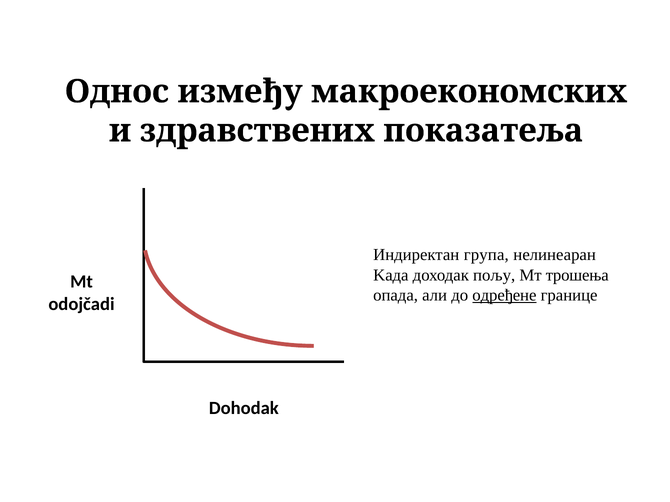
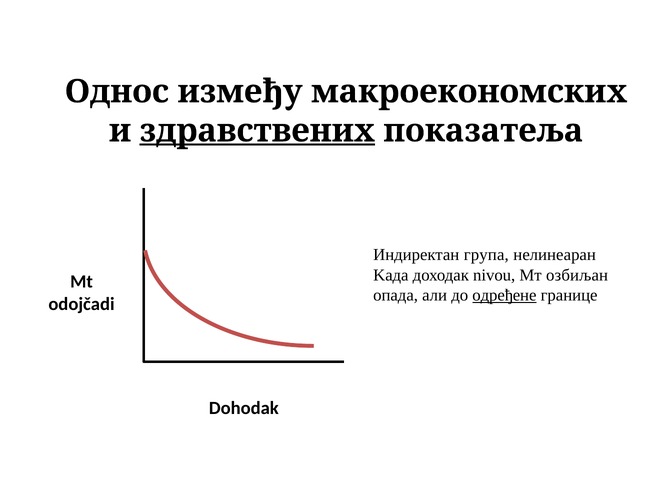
здравствених underline: none -> present (257, 131)
пољу: пољу -> nivou (494, 275)
трошења: трошења -> озбиљан (577, 275)
